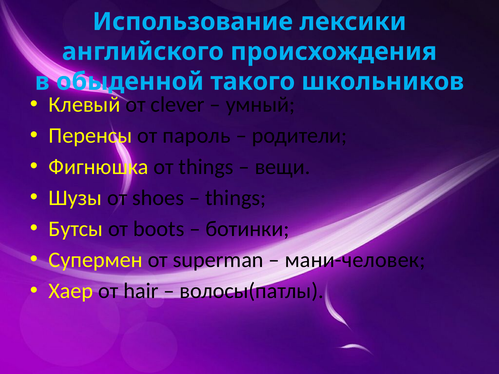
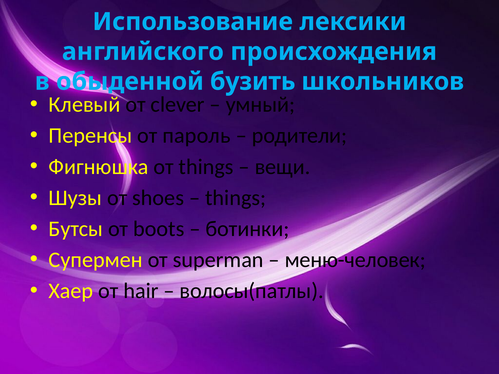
такого: такого -> бузить (253, 82)
мани-человек: мани-человек -> меню-человек (355, 260)
